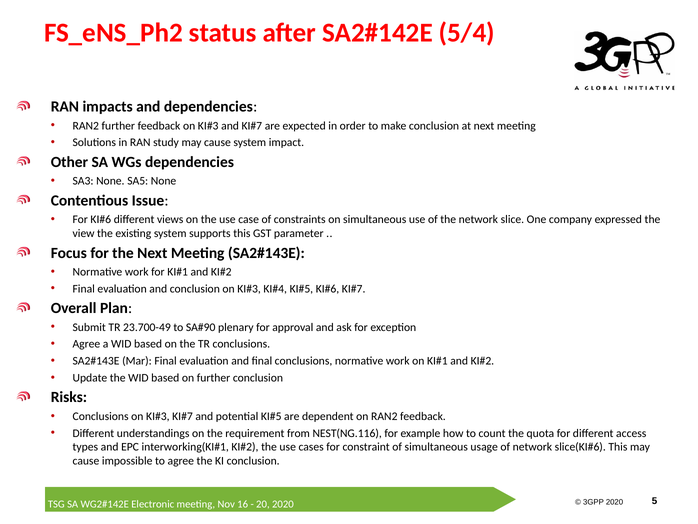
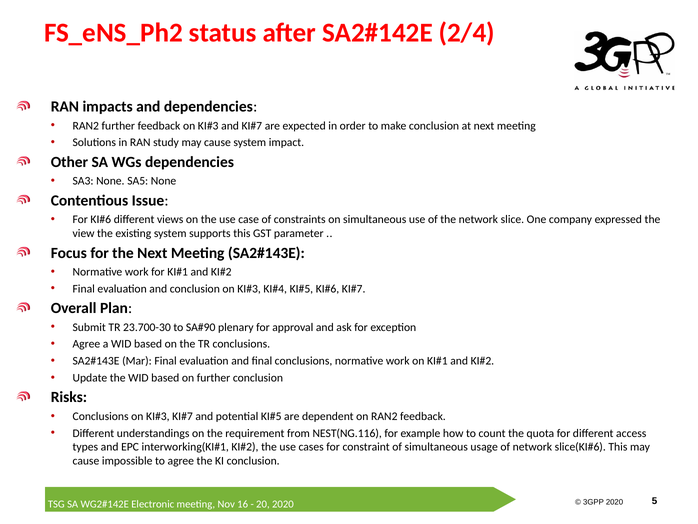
5/4: 5/4 -> 2/4 (467, 33)
23.700-49: 23.700-49 -> 23.700-30 (147, 327)
